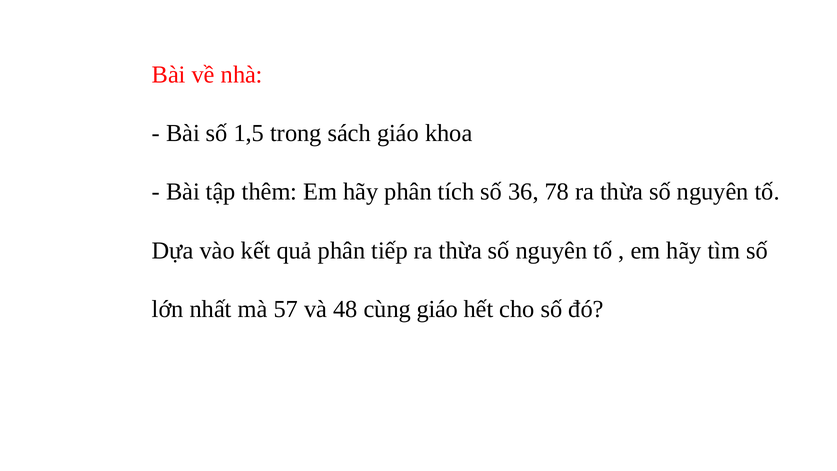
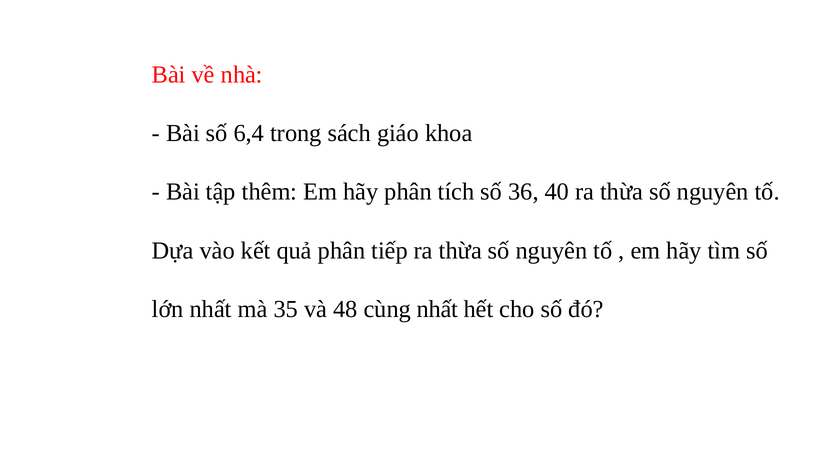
1,5: 1,5 -> 6,4 (249, 133)
78: 78 -> 40 (557, 192)
57: 57 -> 35 (286, 309)
cùng giáo: giáo -> nhất (437, 309)
